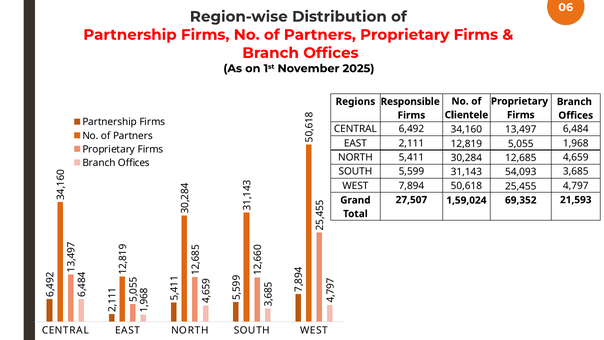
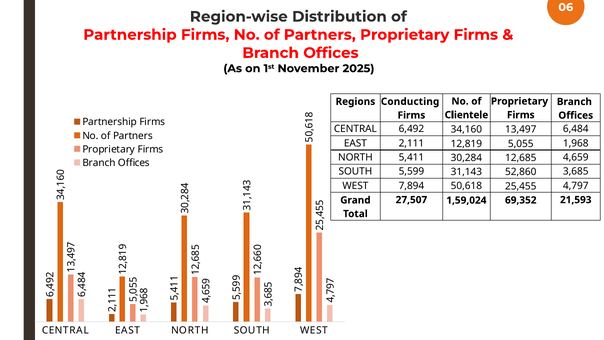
Responsible: Responsible -> Conducting (410, 101)
54,093: 54,093 -> 52,860 (521, 172)
